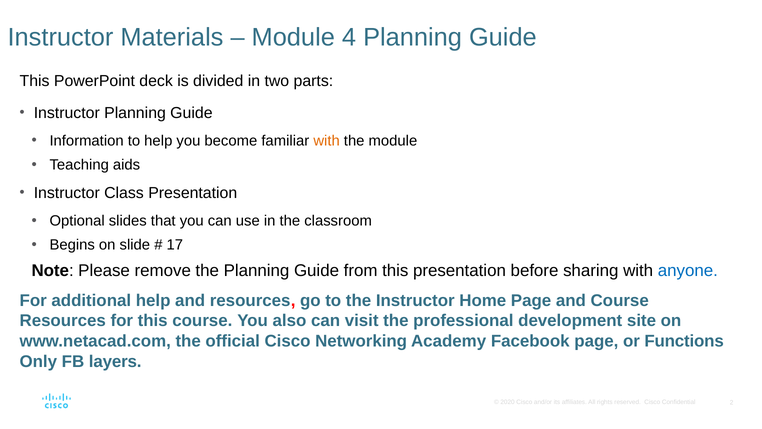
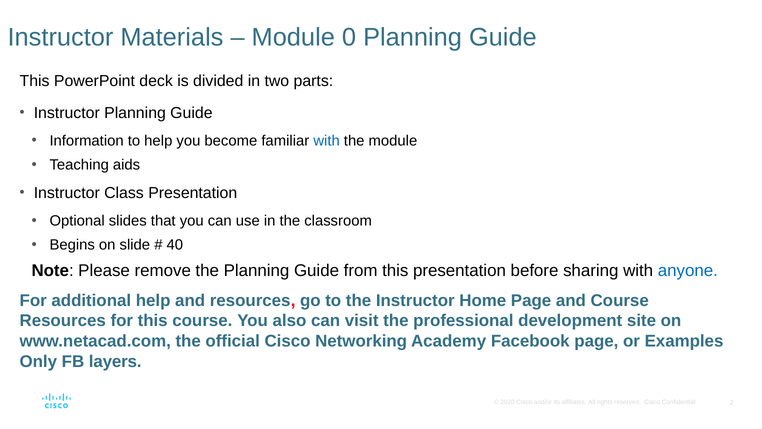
4: 4 -> 0 (349, 38)
with colour: orange -> blue (327, 141)
17: 17 -> 40 (175, 245)
Functions: Functions -> Examples (684, 341)
